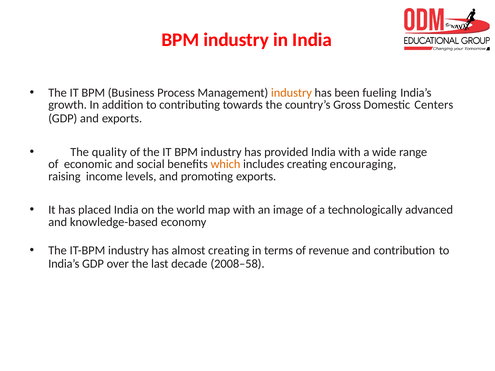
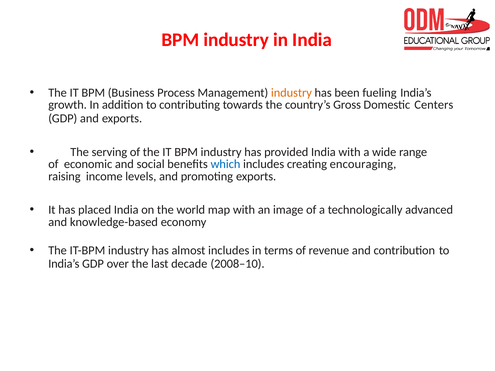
quality: quality -> serving (109, 152)
which colour: orange -> blue (225, 164)
almost creating: creating -> includes (229, 251)
2008–58: 2008–58 -> 2008–10 (238, 264)
